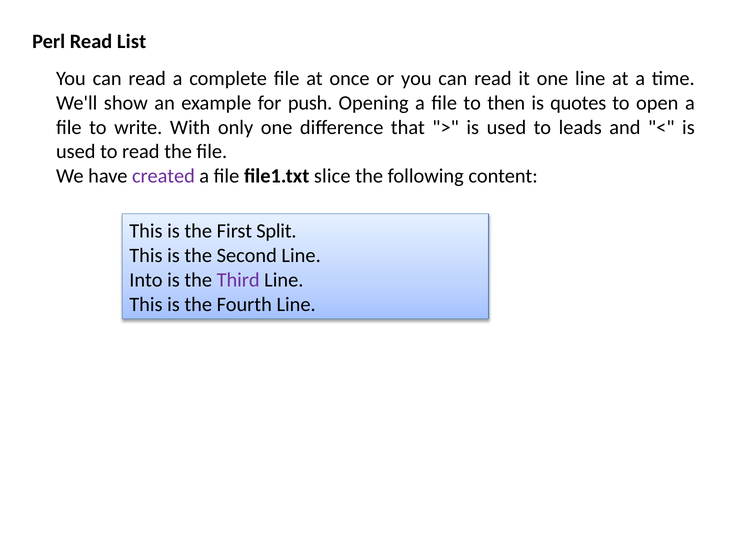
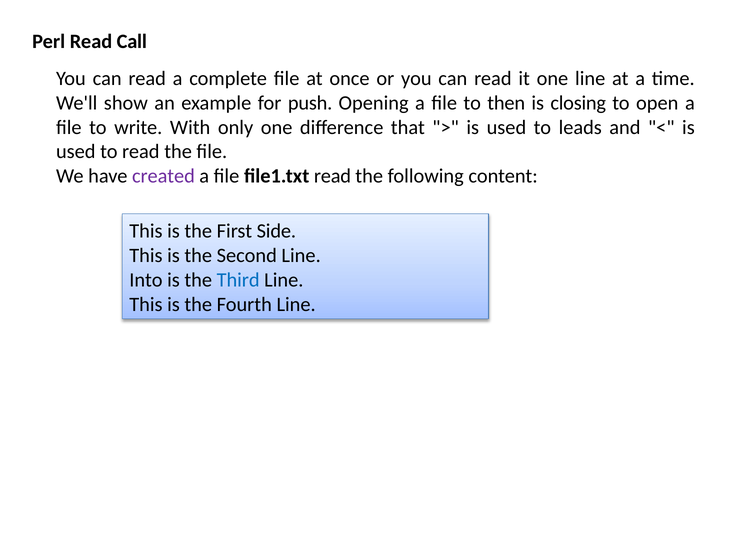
List: List -> Call (132, 42)
quotes: quotes -> closing (578, 103)
file1.txt slice: slice -> read (332, 176)
Split: Split -> Side (276, 231)
Third colour: purple -> blue (238, 280)
